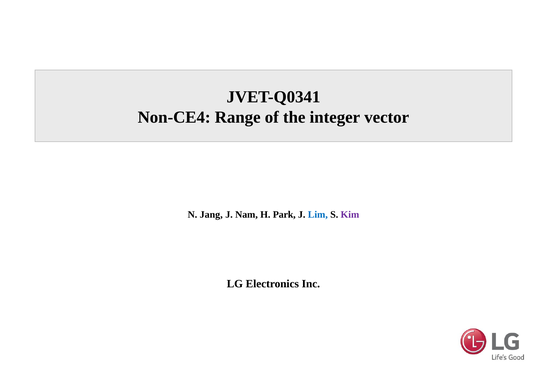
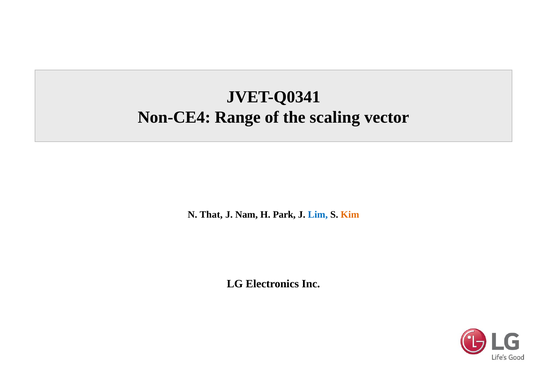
integer: integer -> scaling (335, 117)
Jang: Jang -> That (211, 215)
Kim colour: purple -> orange (350, 215)
